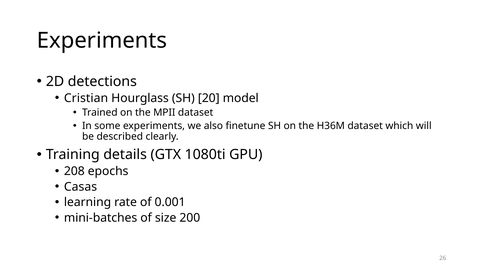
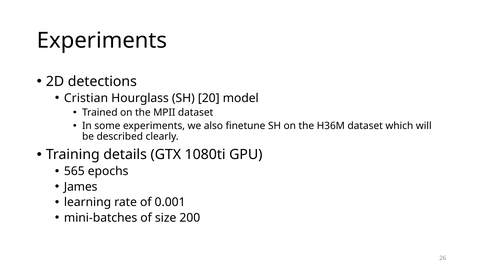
208: 208 -> 565 (74, 172)
Casas: Casas -> James (81, 187)
